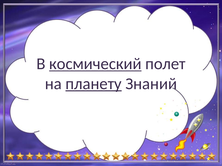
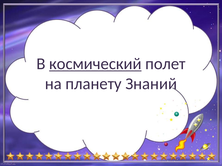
планету underline: present -> none (94, 84)
